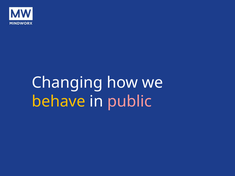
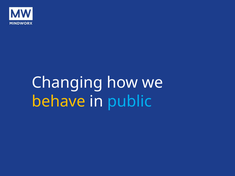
public colour: pink -> light blue (130, 102)
